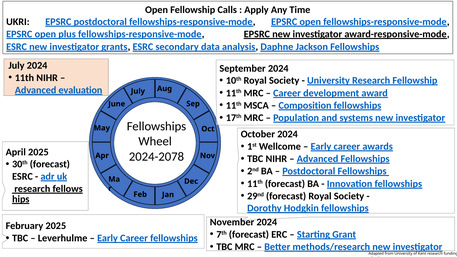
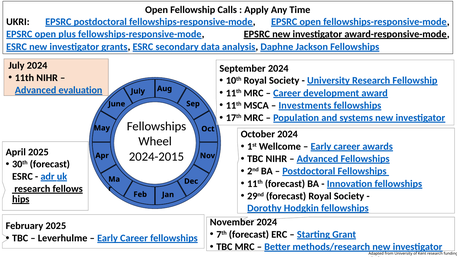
Composition: Composition -> Investments (305, 105)
2024-2078: 2024-2078 -> 2024-2015 (156, 157)
